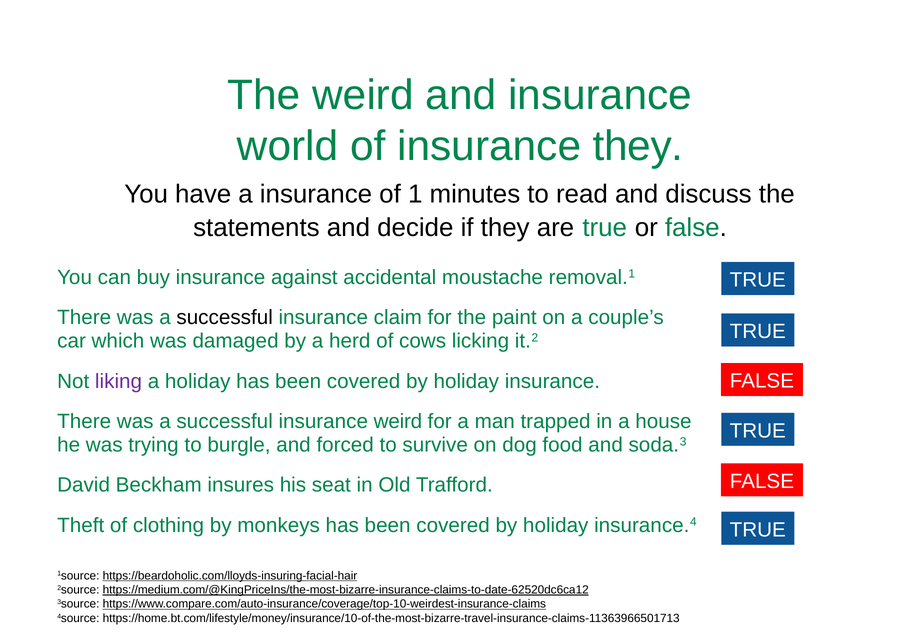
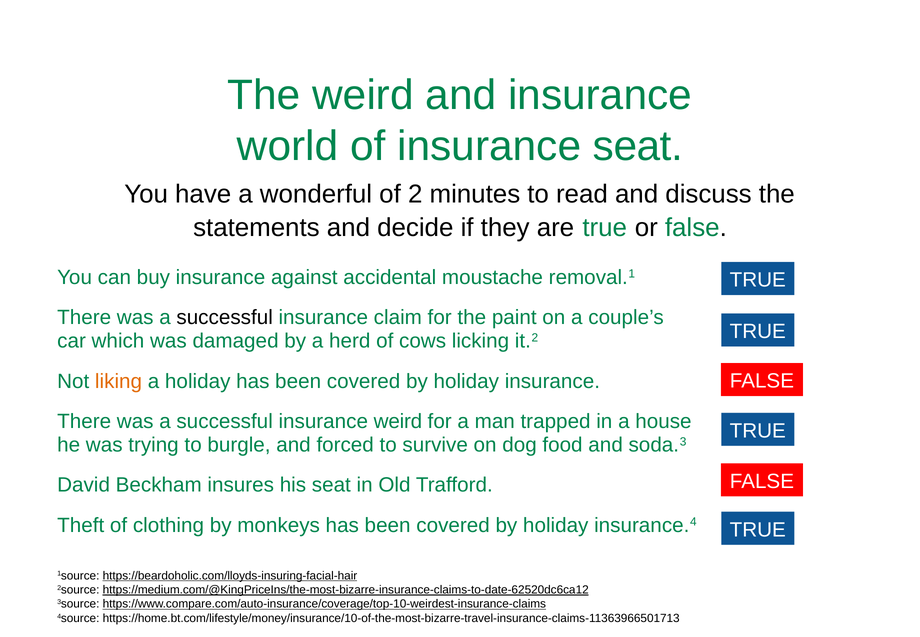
insurance they: they -> seat (638, 146)
a insurance: insurance -> wonderful (316, 194)
1: 1 -> 2 (415, 194)
liking colour: purple -> orange (119, 381)
